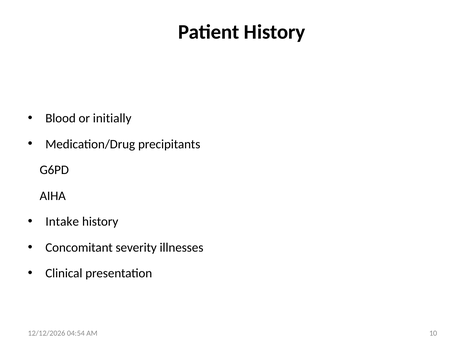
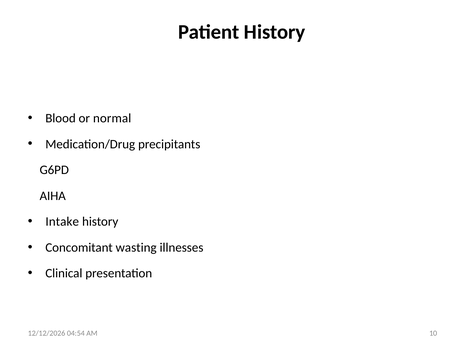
initially: initially -> normal (112, 118)
severity: severity -> wasting (136, 247)
